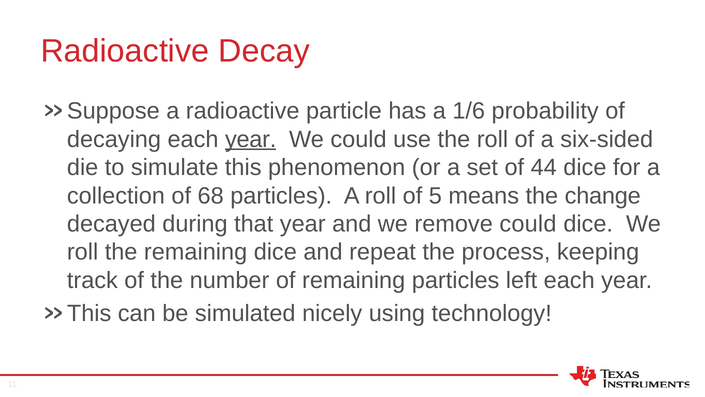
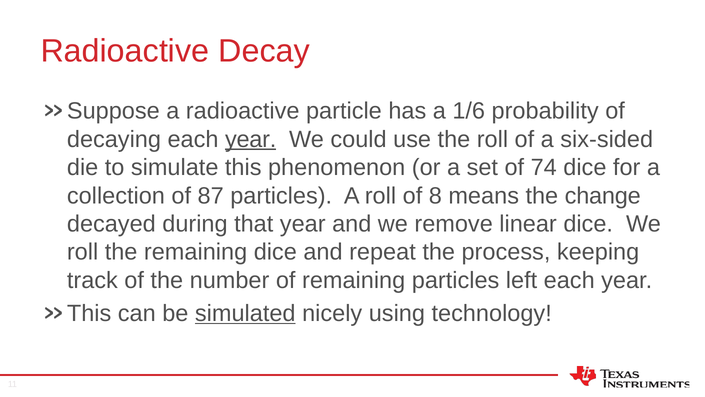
44: 44 -> 74 (544, 167)
68: 68 -> 87 (211, 196)
5: 5 -> 8 (435, 196)
remove could: could -> linear (528, 224)
simulated underline: none -> present (245, 313)
